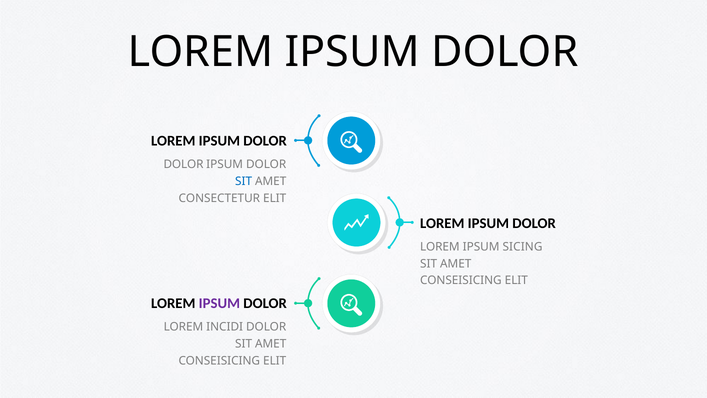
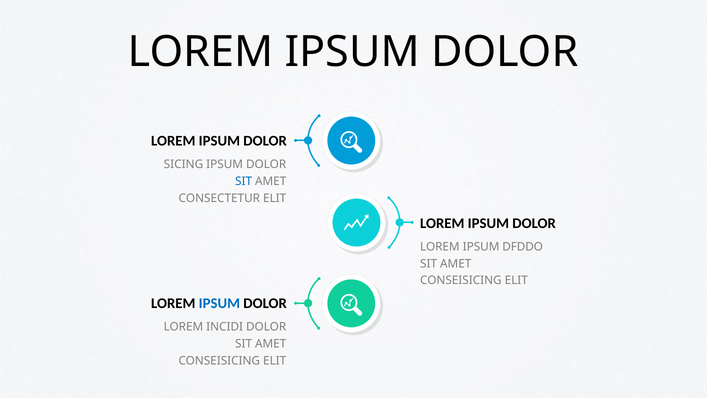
DOLOR: DOLOR -> SICING (183, 164)
SICING: SICING -> DFDDO (523, 246)
IPSUM colour: purple -> blue (219, 303)
